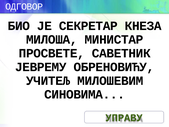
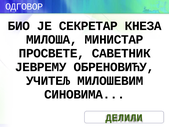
УПРАВУ: УПРАВУ -> ДЕЛИЛИ (124, 118)
